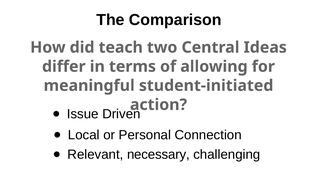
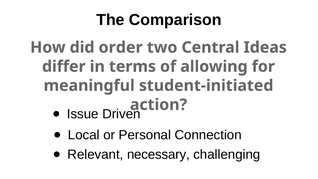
teach: teach -> order (121, 47)
